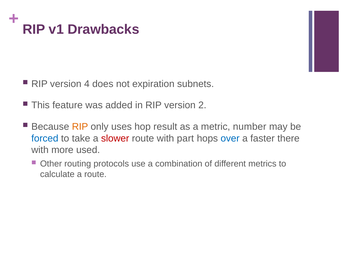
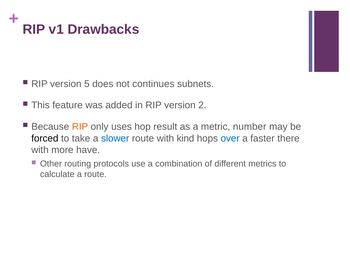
4: 4 -> 5 (87, 84)
expiration: expiration -> continues (153, 84)
forced colour: blue -> black (45, 139)
slower colour: red -> blue (115, 139)
part: part -> kind (185, 139)
used: used -> have (88, 150)
